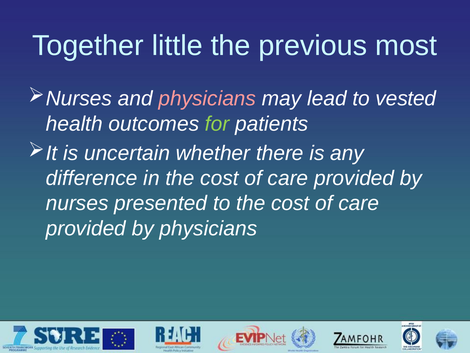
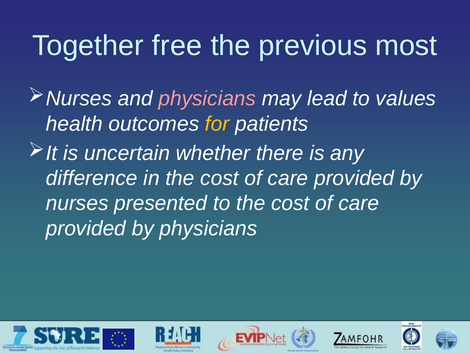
little: little -> free (177, 45)
vested: vested -> values (406, 99)
for colour: light green -> yellow (217, 124)
